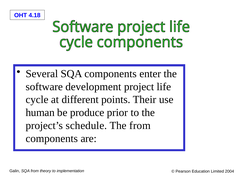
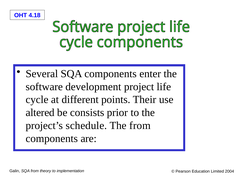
human: human -> altered (40, 113)
produce: produce -> consists (87, 113)
